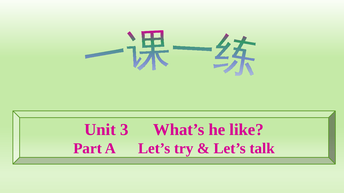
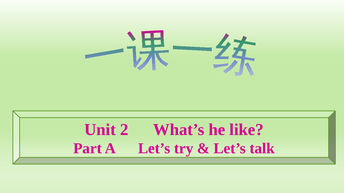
3: 3 -> 2 (124, 130)
